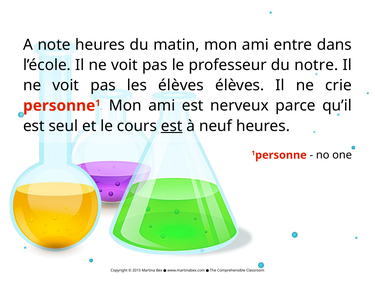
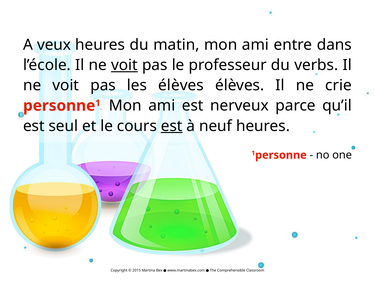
note: note -> veux (54, 45)
voit underline: none -> present (124, 65)
notre: notre -> verbs (316, 65)
